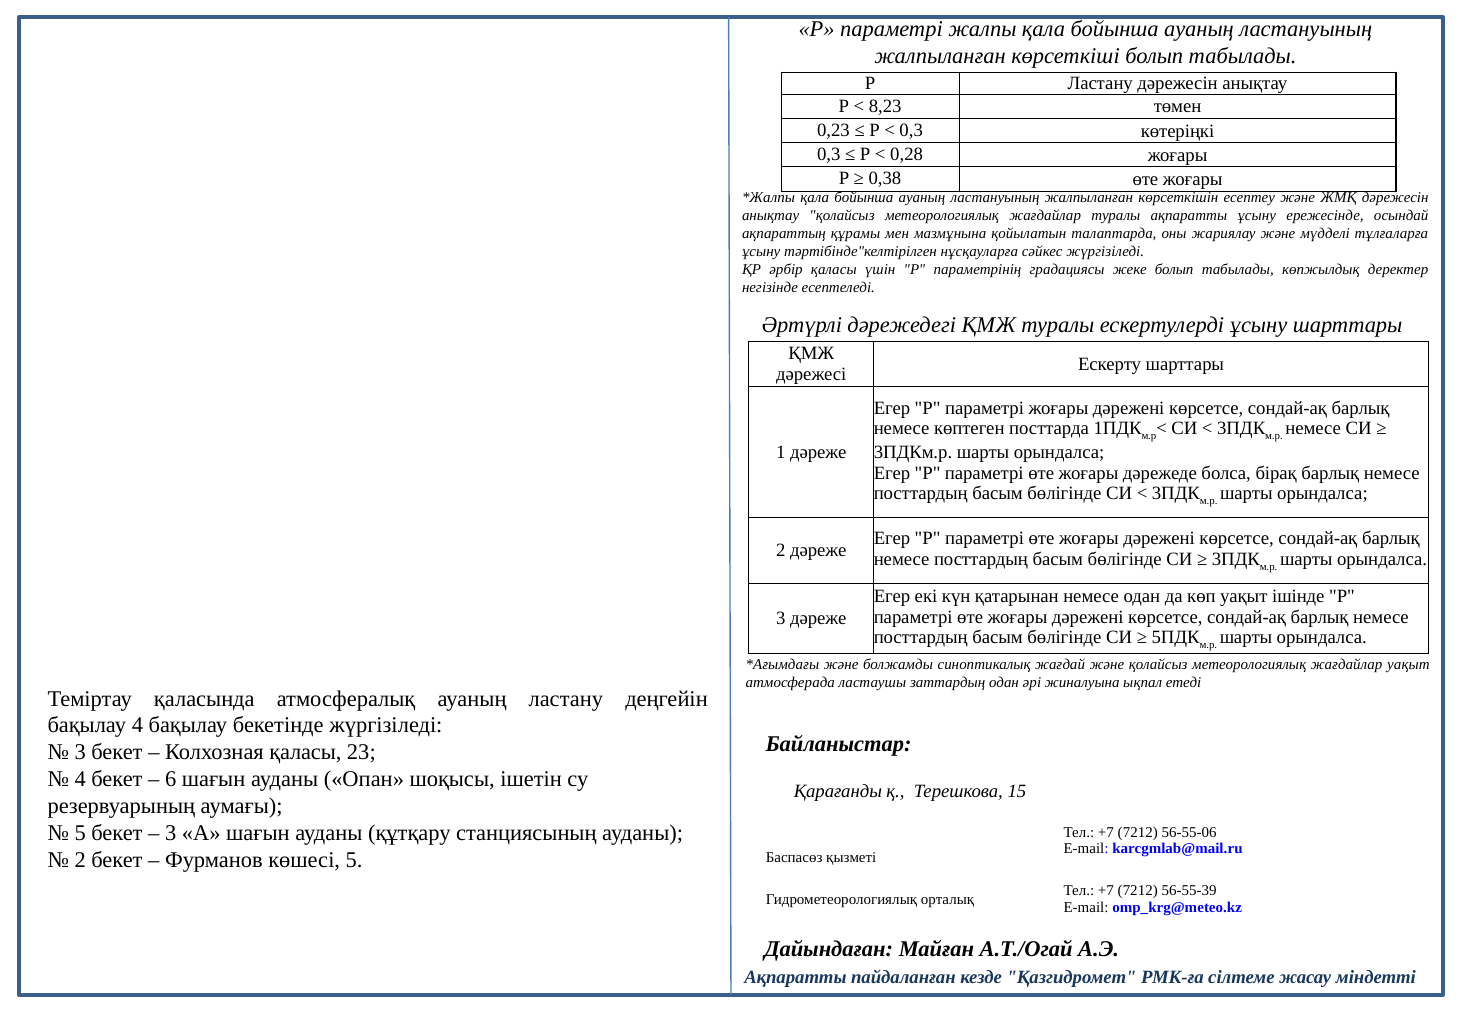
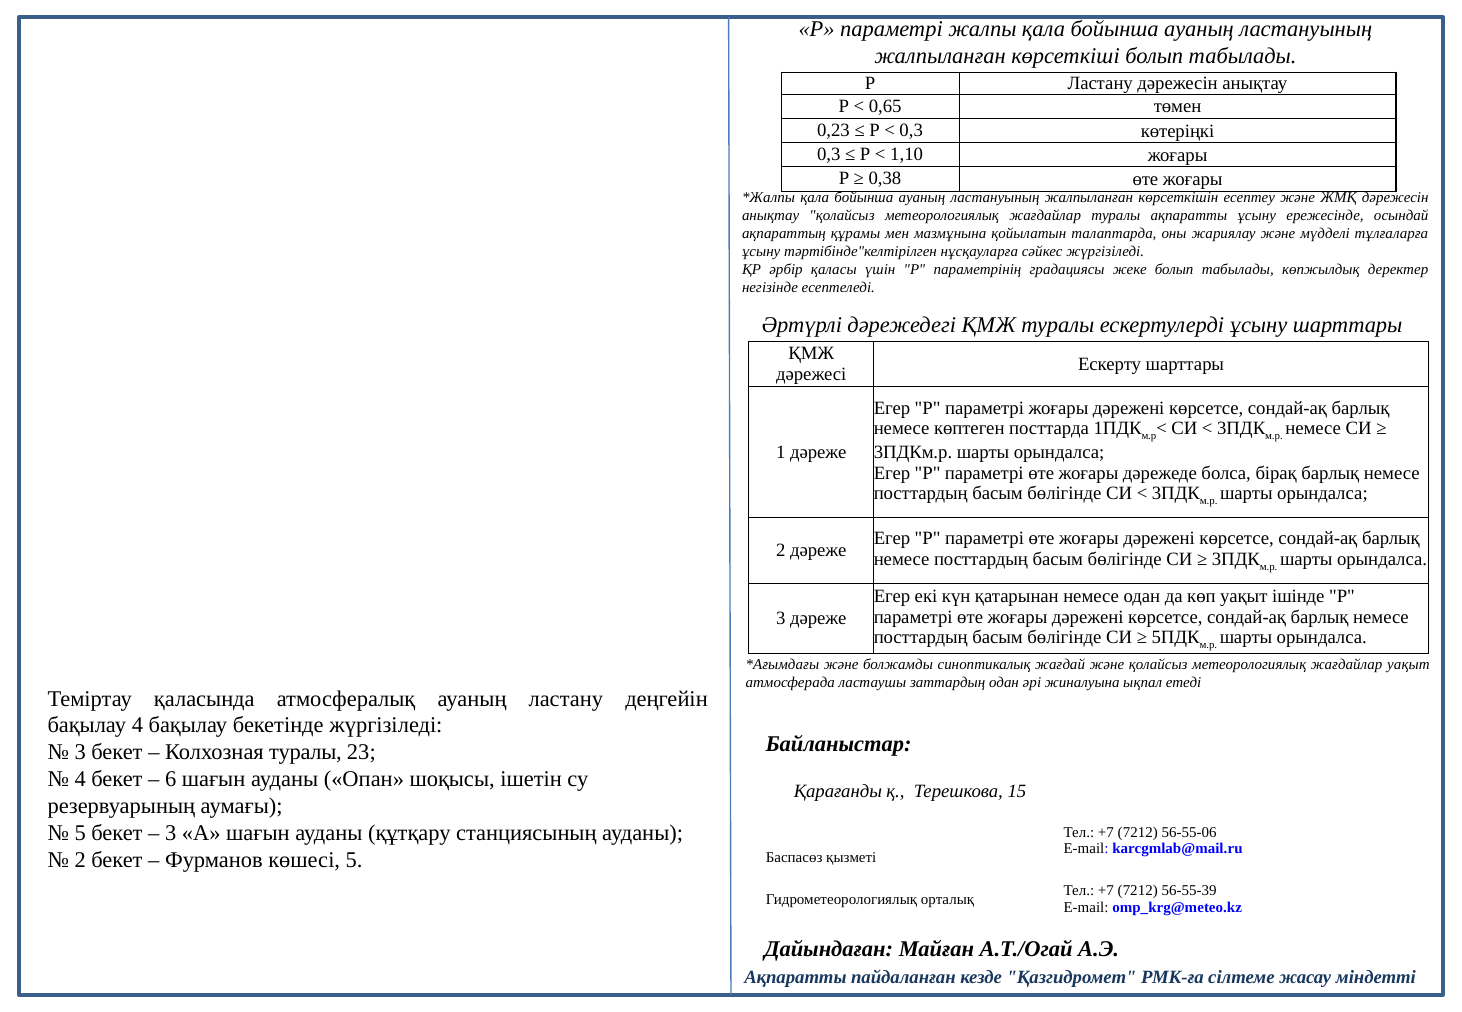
8,23: 8,23 -> 0,65 (885, 106)
0,28: 0,28 -> 1,10 (907, 155)
Колхозная қаласы: қаласы -> туралы (305, 753)
